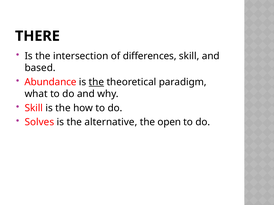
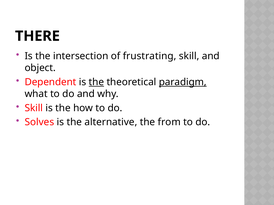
differences: differences -> frustrating (150, 56)
based: based -> object (40, 68)
Abundance: Abundance -> Dependent (50, 82)
paradigm underline: none -> present (183, 82)
open: open -> from (169, 122)
